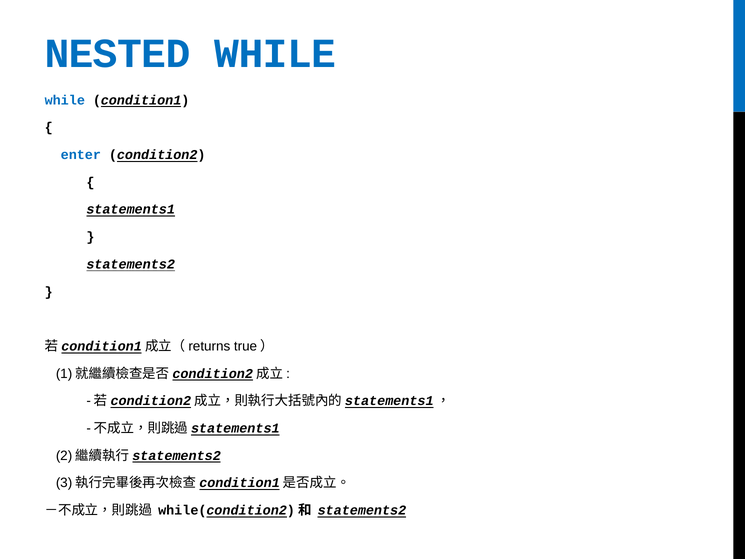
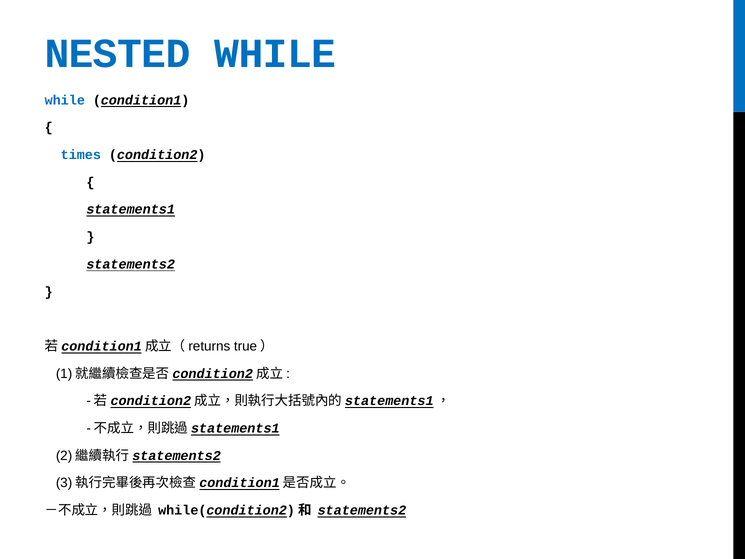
enter: enter -> times (81, 155)
